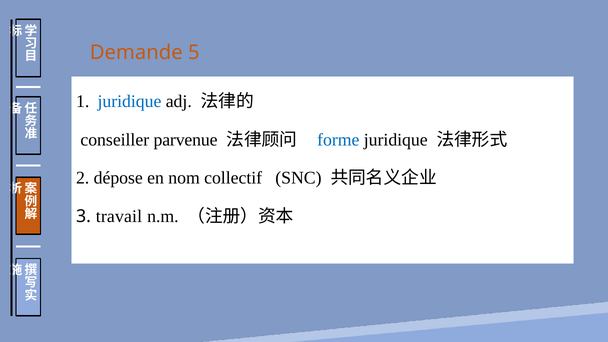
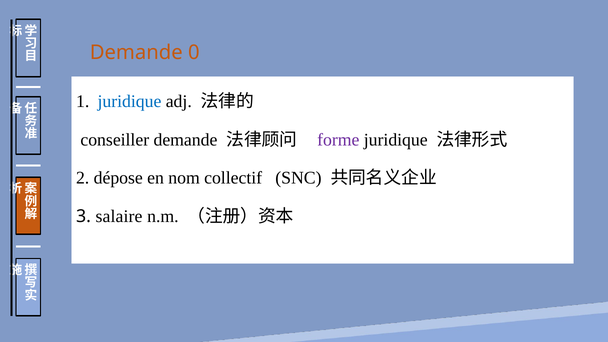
5: 5 -> 0 (194, 53)
conseiller parvenue: parvenue -> demande (185, 140)
forme colour: blue -> purple (338, 140)
travail: travail -> salaire (119, 216)
